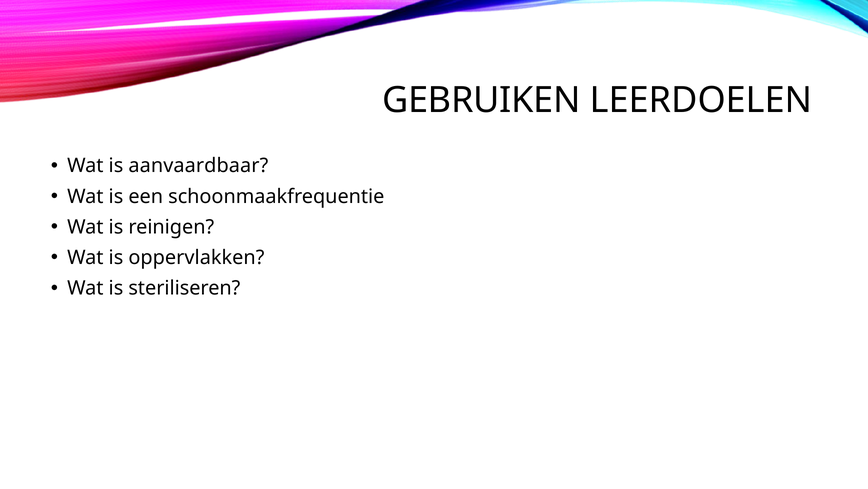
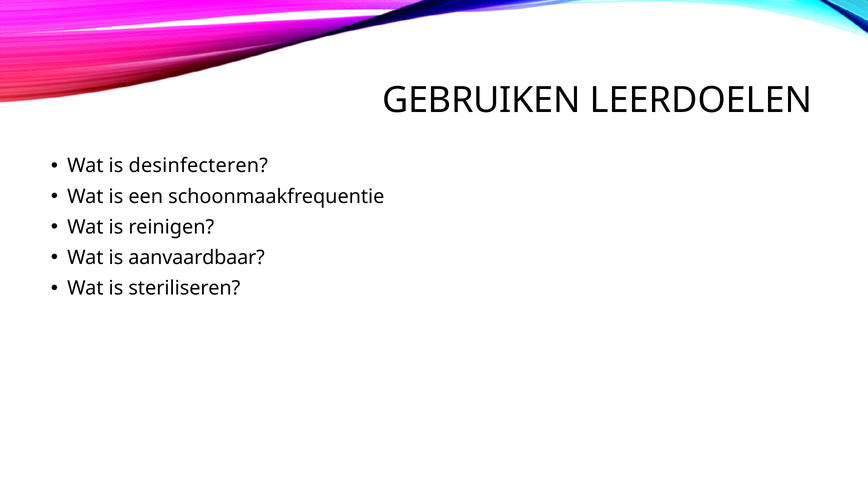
aanvaardbaar: aanvaardbaar -> desinfecteren (198, 166)
oppervlakken: oppervlakken -> aanvaardbaar (197, 257)
